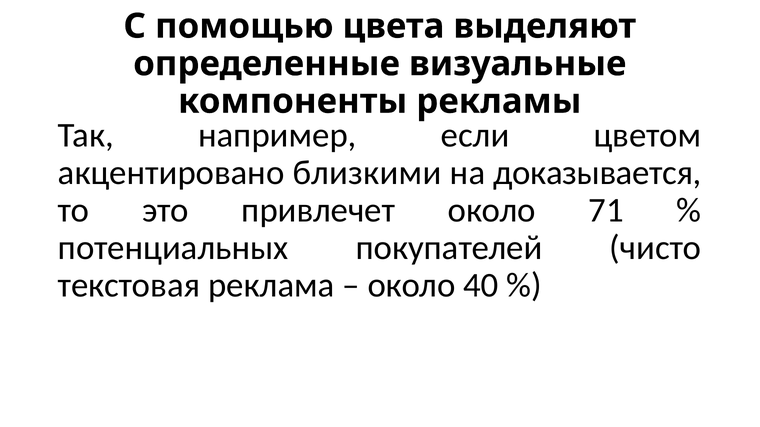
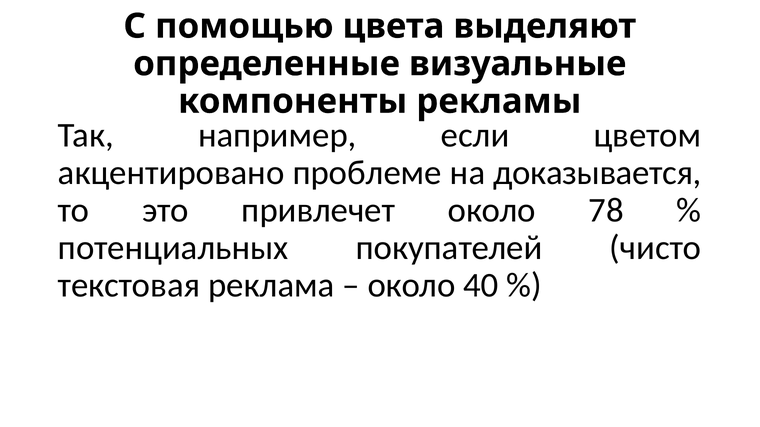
близкими: близкими -> проблеме (367, 173)
71: 71 -> 78 (606, 210)
